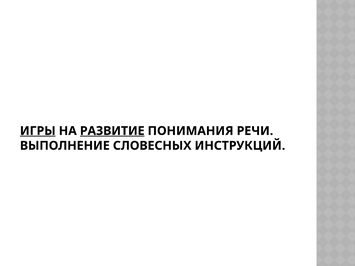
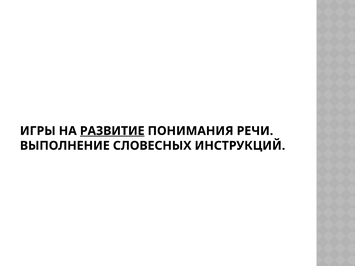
ИГРЫ underline: present -> none (38, 131)
